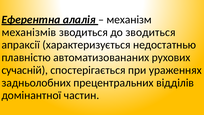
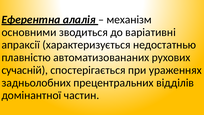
механізмів: механізмів -> основними (29, 32)
до зводиться: зводиться -> варіативні (151, 32)
